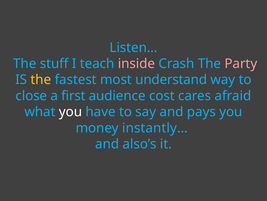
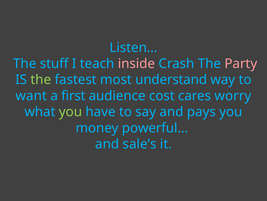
the colour: yellow -> light green (41, 79)
close: close -> want (31, 95)
afraid: afraid -> worry (233, 95)
you colour: white -> light green (70, 112)
instantly…: instantly… -> powerful… (155, 128)
also’s: also’s -> sale’s (140, 144)
